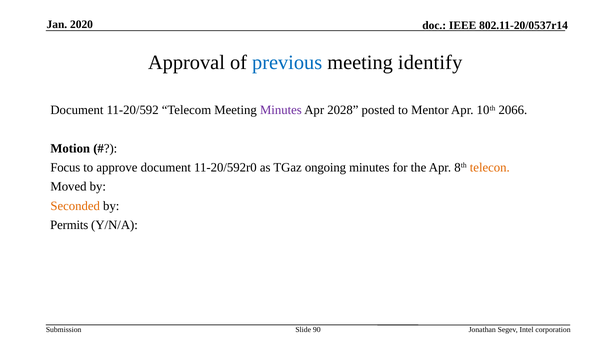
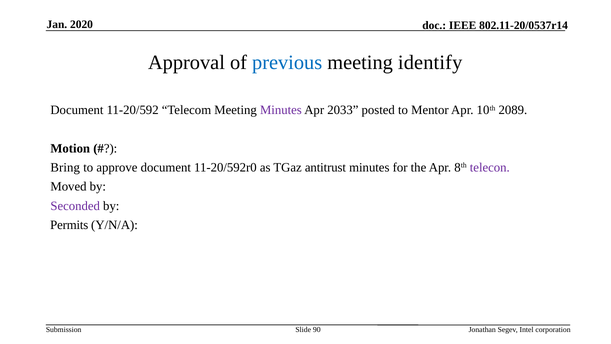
2028: 2028 -> 2033 (343, 110)
2066: 2066 -> 2089 (513, 110)
Focus: Focus -> Bring (65, 167)
ongoing: ongoing -> antitrust (325, 167)
telecon colour: orange -> purple (490, 167)
Seconded colour: orange -> purple (75, 206)
